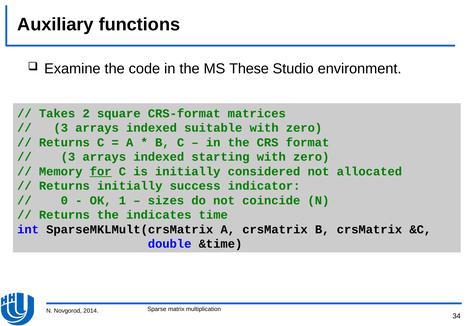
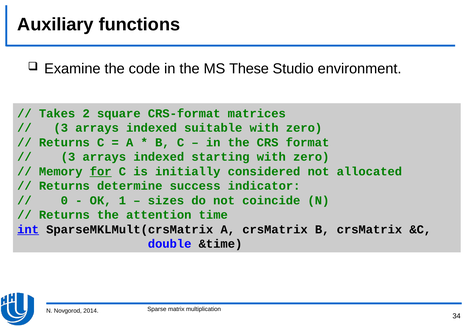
Returns initially: initially -> determine (130, 186)
indicates: indicates -> attention (159, 215)
int underline: none -> present (28, 229)
